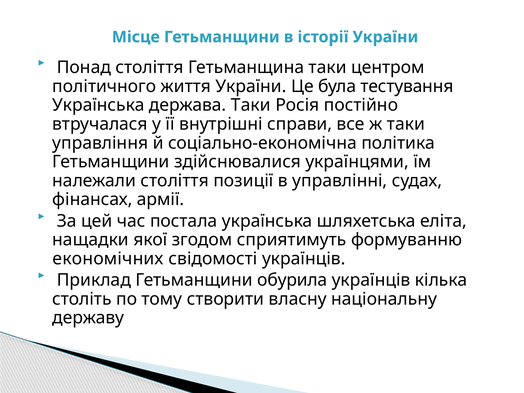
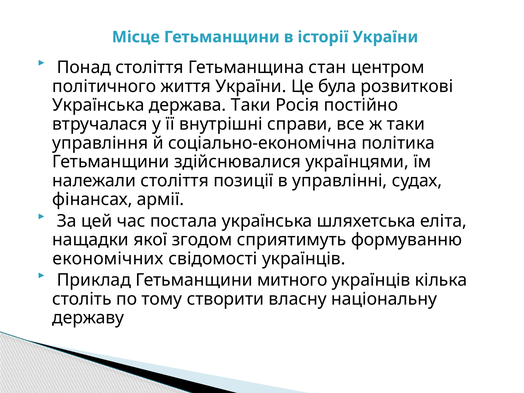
Гетьманщина таки: таки -> стан (328, 68)
тестування: тестування -> розвиткові (407, 86)
обурила: обурила -> митного (292, 280)
